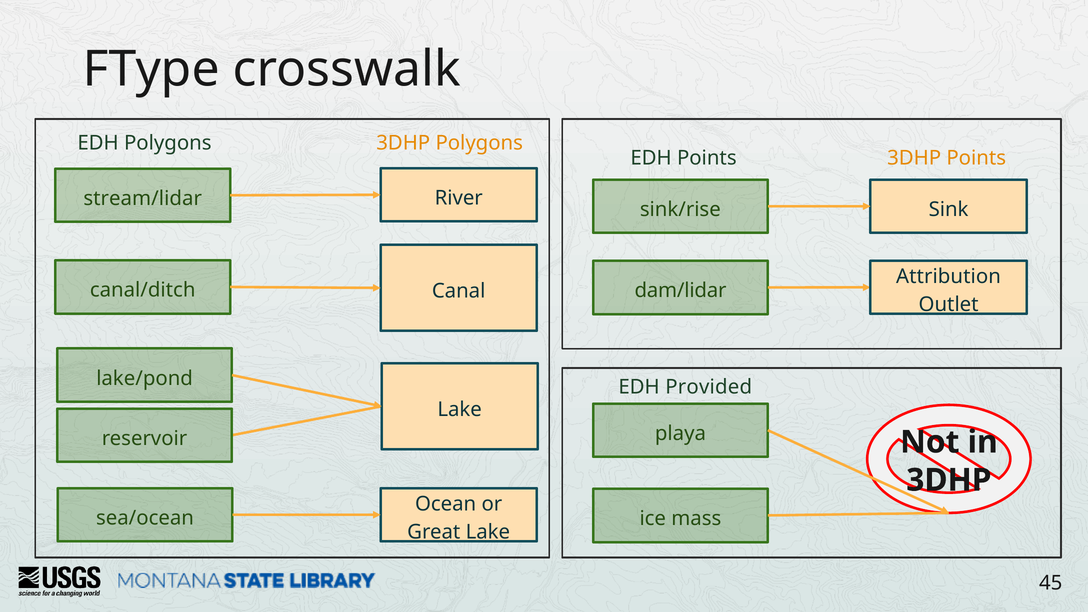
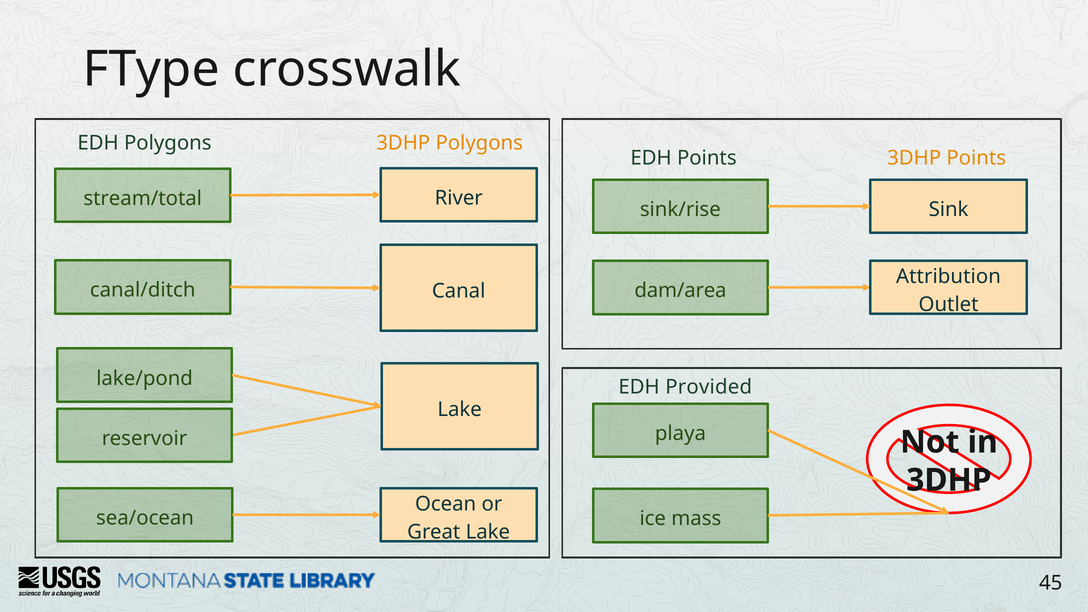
stream/lidar: stream/lidar -> stream/total (143, 198)
dam/lidar: dam/lidar -> dam/area (681, 291)
